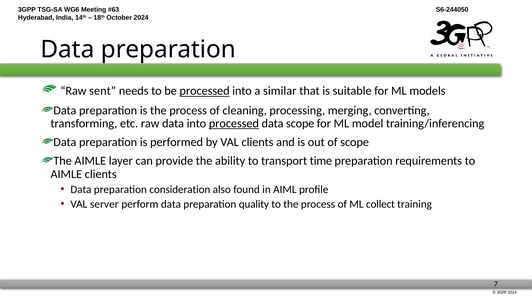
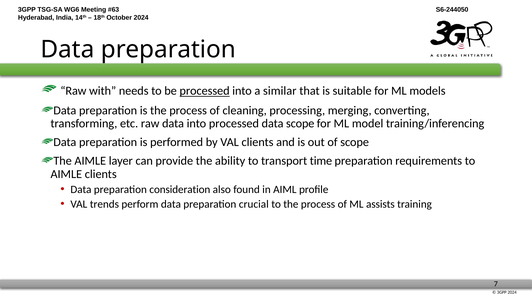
sent: sent -> with (103, 91)
processed underline: present -> none (234, 124)
server: server -> trends (104, 204)
quality: quality -> crucial (254, 204)
collect: collect -> assists (380, 204)
